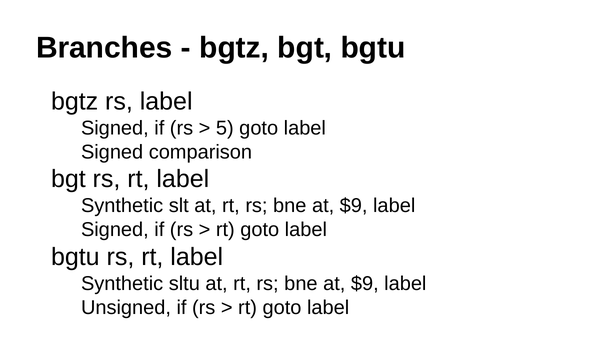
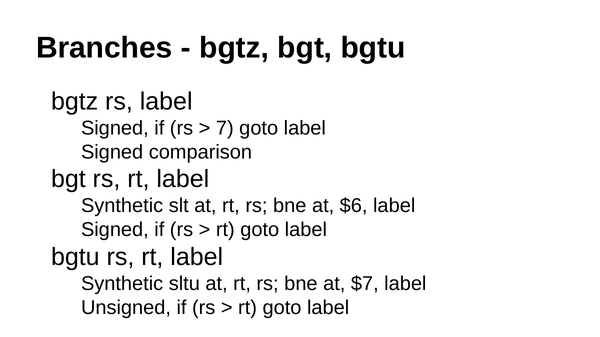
5: 5 -> 7 (225, 128)
$9: $9 -> $6 (354, 206)
$9: $9 -> $7 (365, 284)
